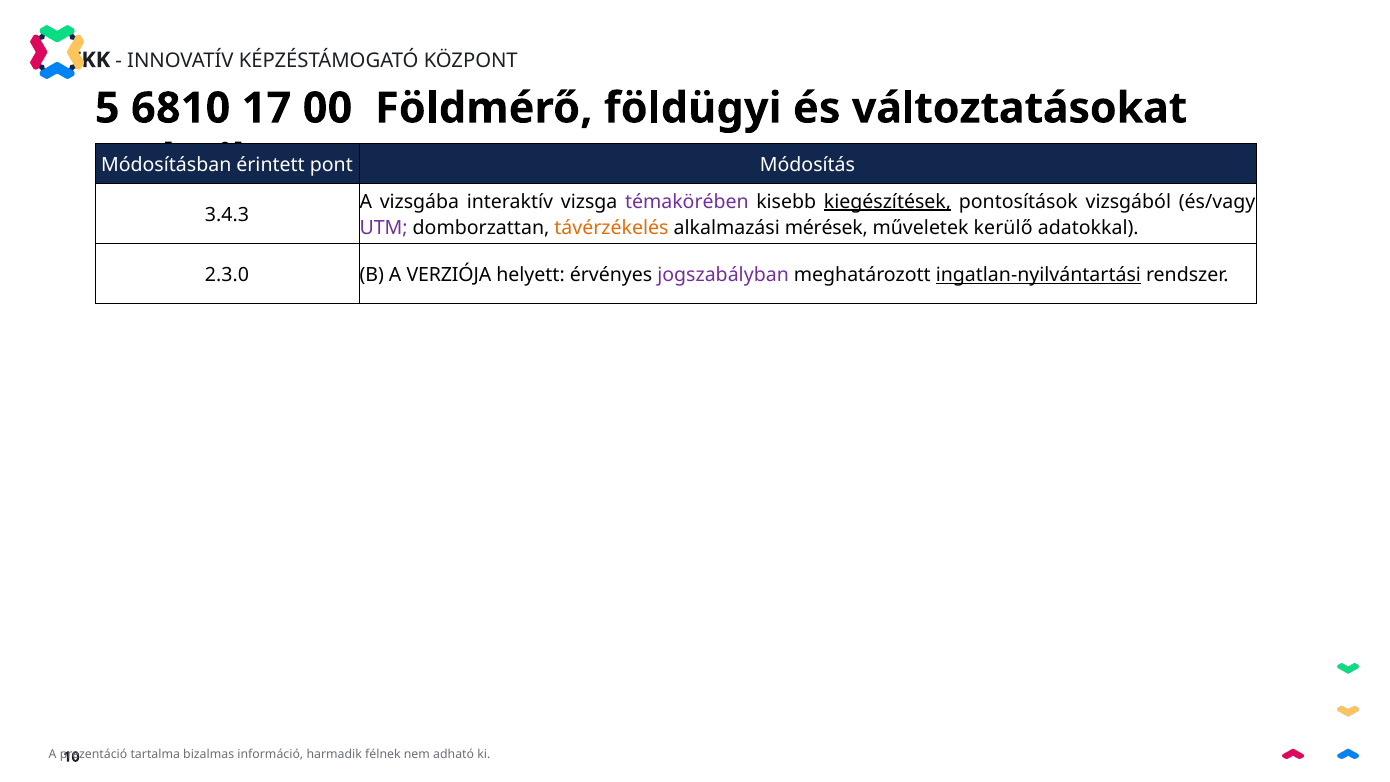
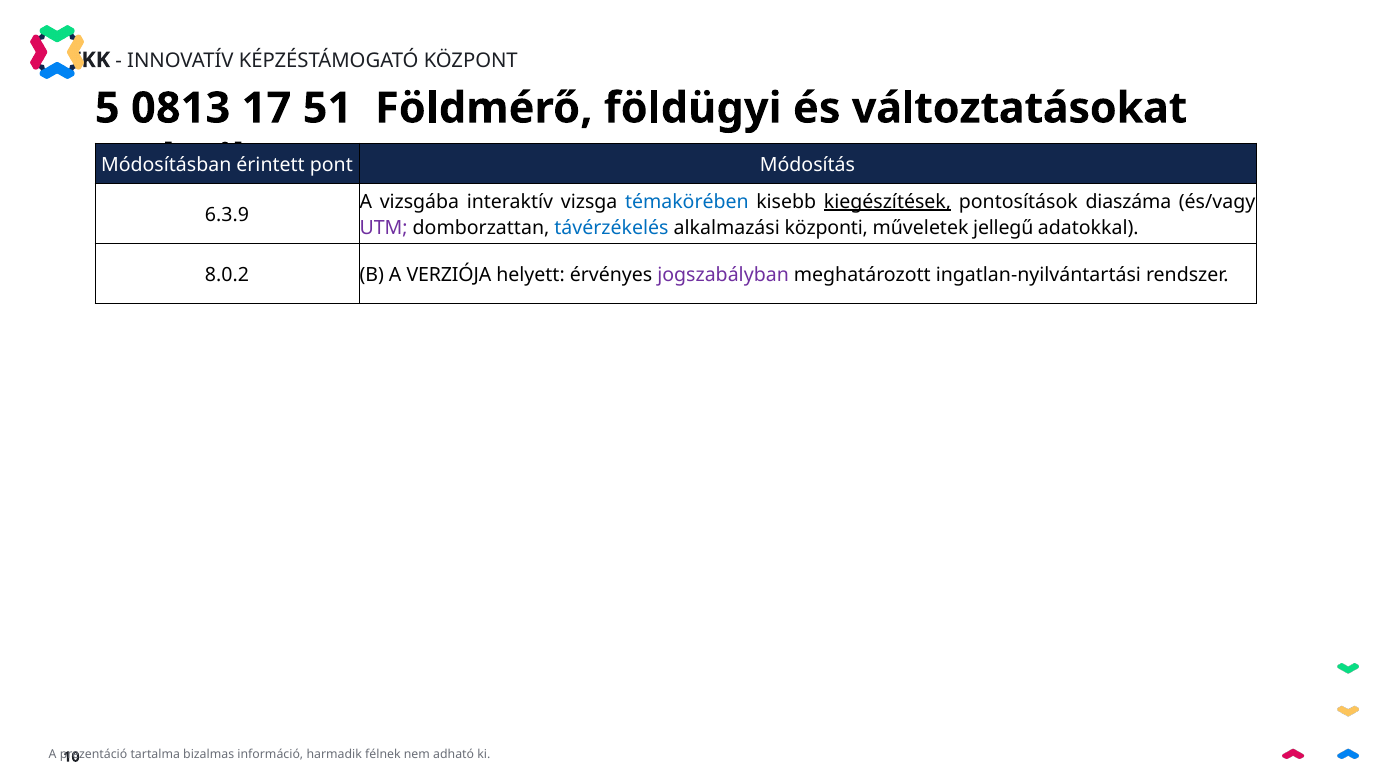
6810: 6810 -> 0813 (181, 108)
00: 00 -> 51 (328, 108)
témakörében colour: purple -> blue (687, 202)
vizsgából: vizsgából -> diaszáma (1128, 202)
3.4.3: 3.4.3 -> 6.3.9 (227, 215)
távérzékelés colour: orange -> blue (611, 228)
mérések: mérések -> központi (826, 228)
kerülő: kerülő -> jellegű (1003, 228)
2.3.0: 2.3.0 -> 8.0.2 (227, 275)
ingatlan-nyilvántartási underline: present -> none (1038, 275)
